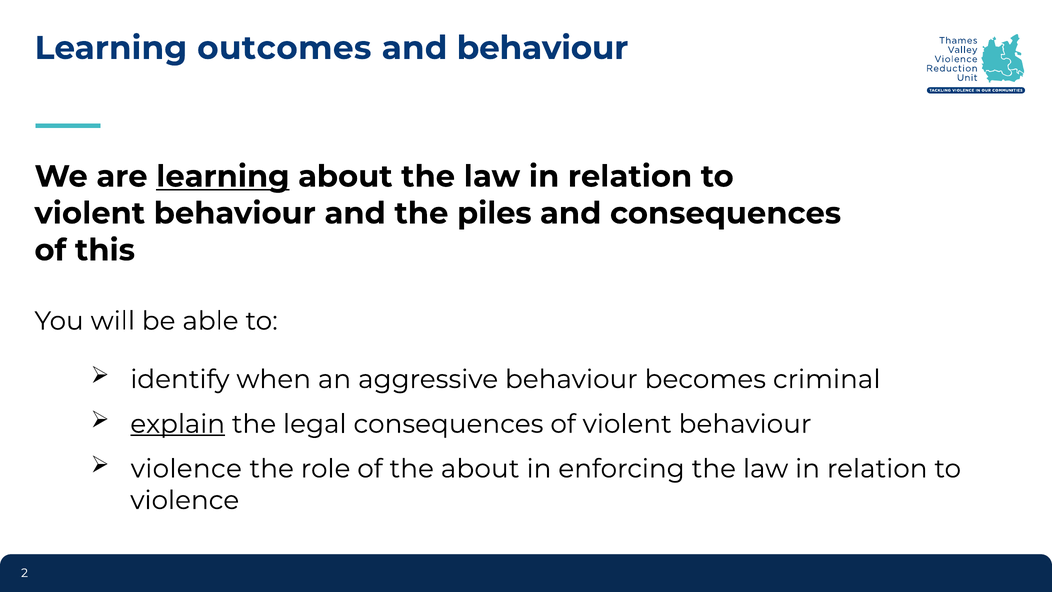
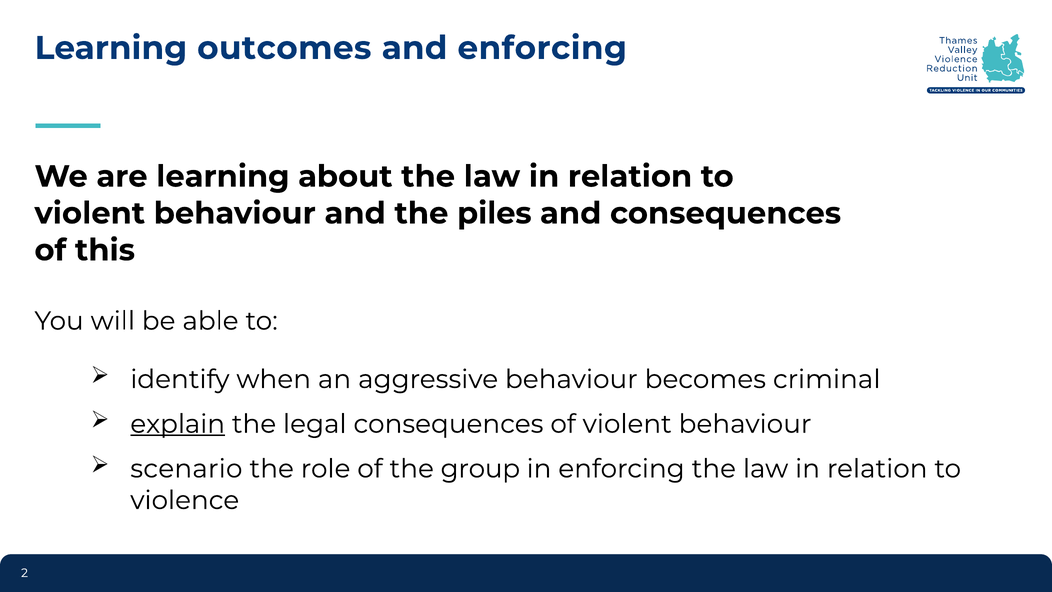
and behaviour: behaviour -> enforcing (542, 48)
learning underline: present -> none (223, 176)
violence: violence -> scenario (186, 469)
the about: about -> group (480, 469)
